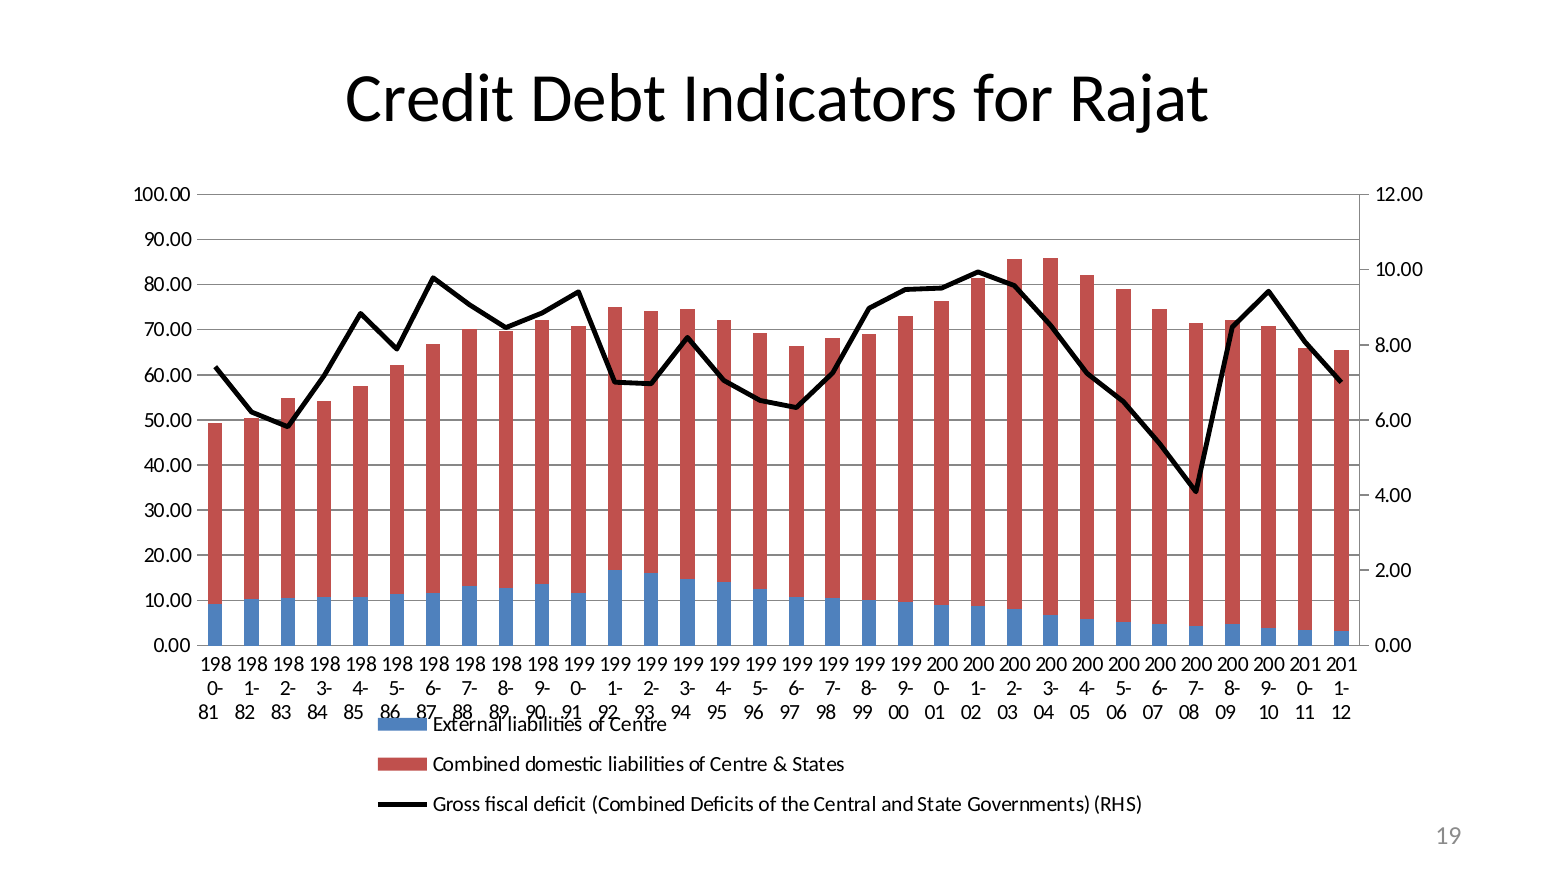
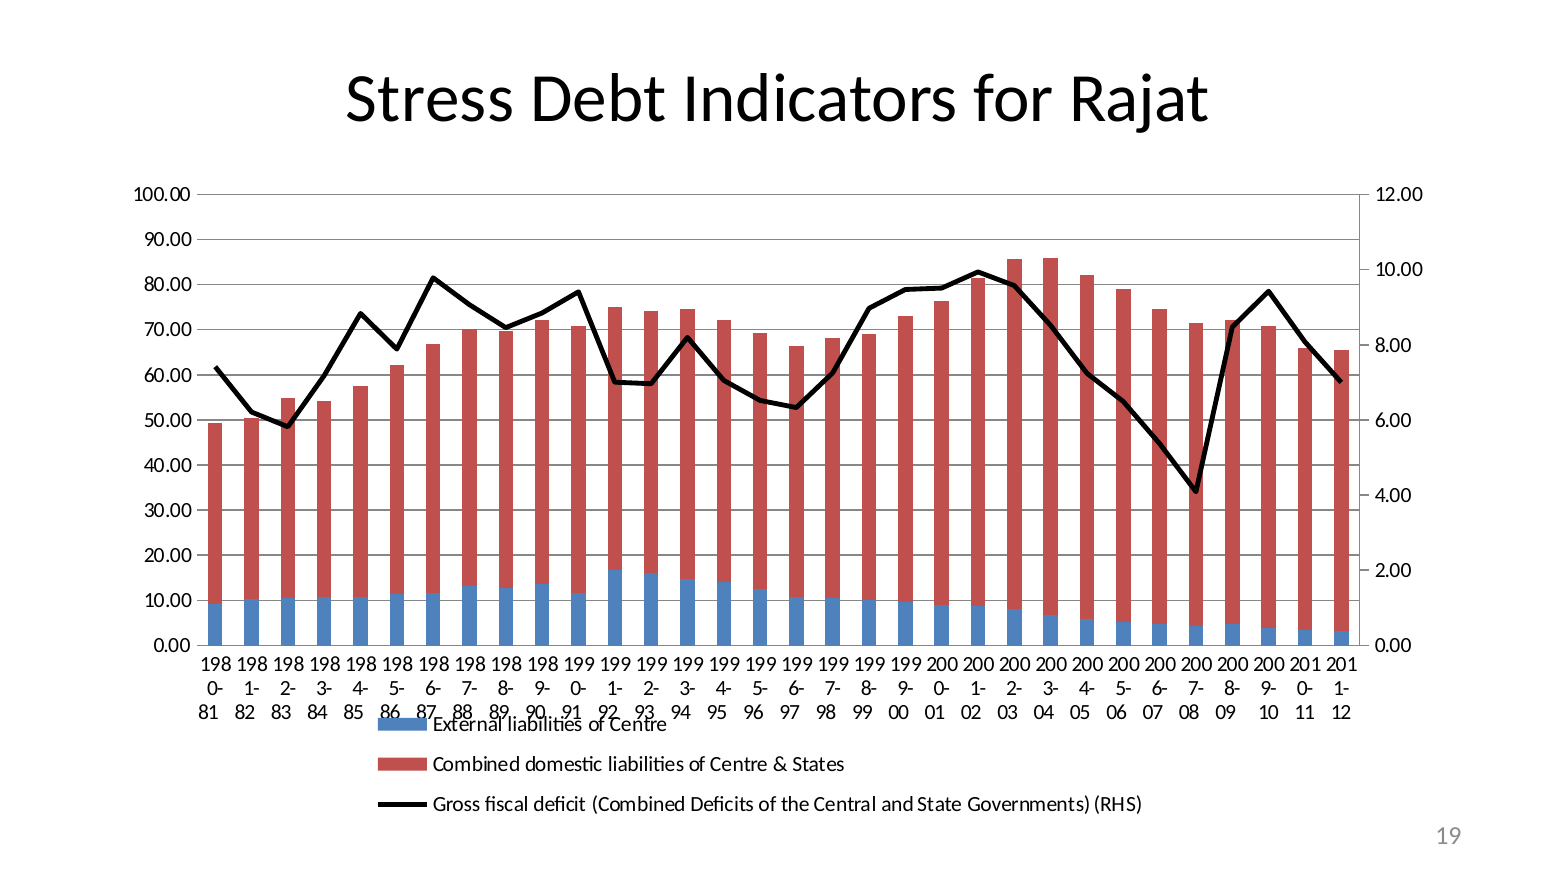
Credit: Credit -> Stress (430, 99)
